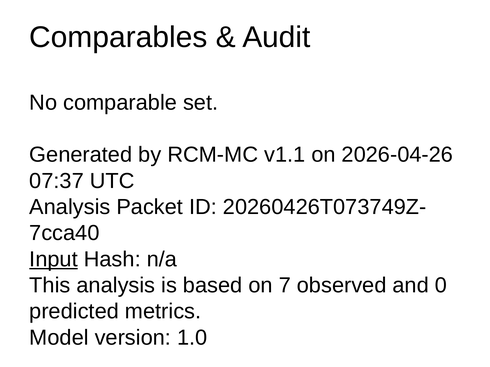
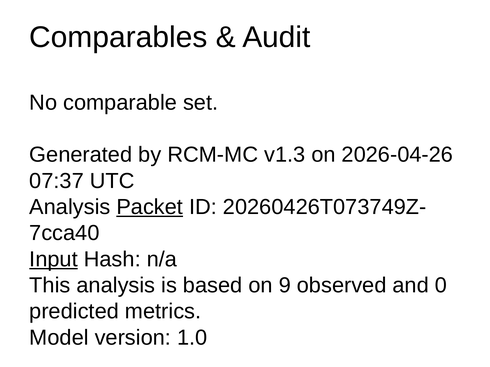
v1.1: v1.1 -> v1.3 (285, 155)
Packet underline: none -> present (150, 207)
7: 7 -> 9 (285, 286)
